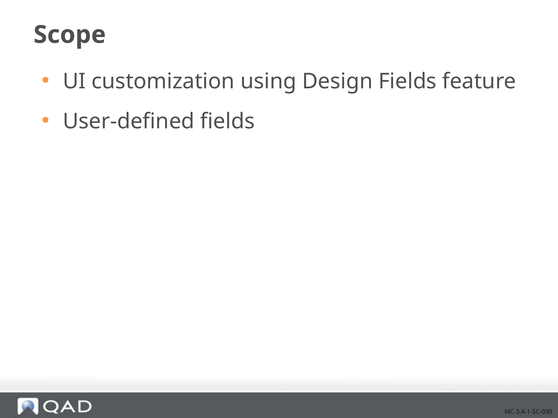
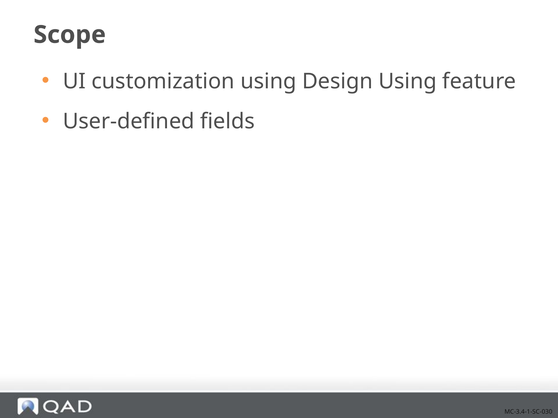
Design Fields: Fields -> Using (408, 81)
